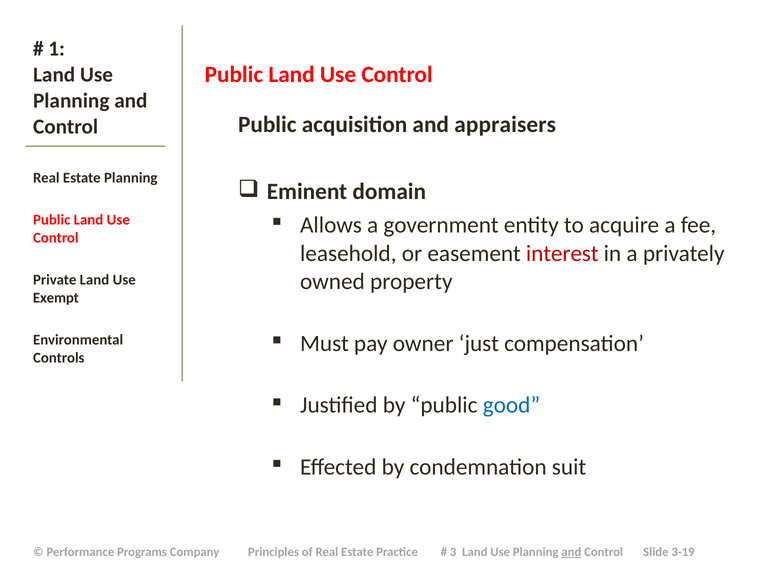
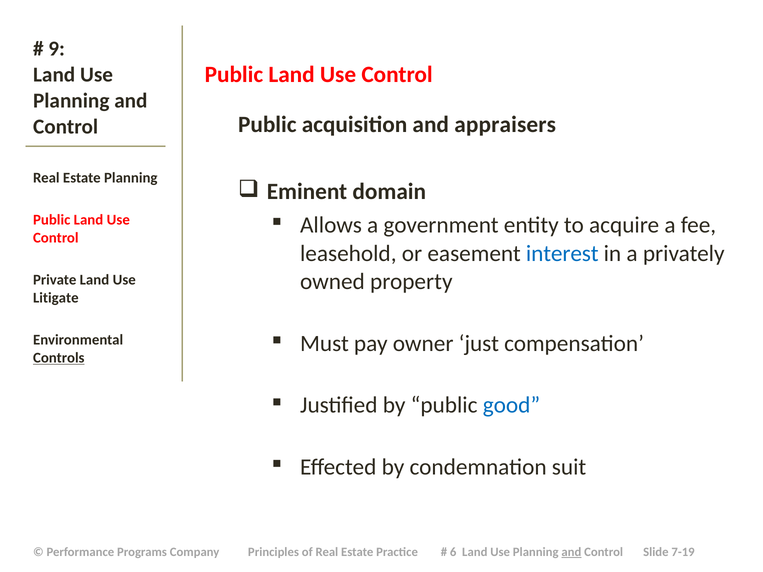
1: 1 -> 9 (57, 49)
interest colour: red -> blue (562, 253)
Exempt: Exempt -> Litigate (56, 298)
Controls underline: none -> present (59, 358)
3: 3 -> 6 (453, 552)
3-19: 3-19 -> 7-19 (683, 552)
